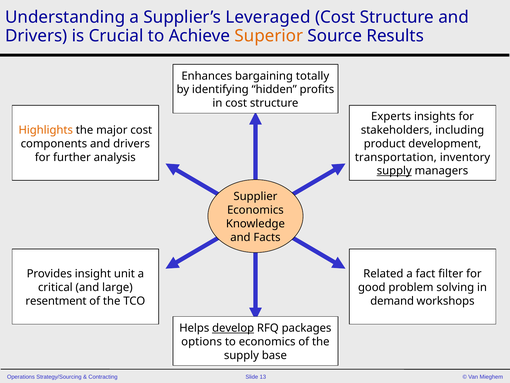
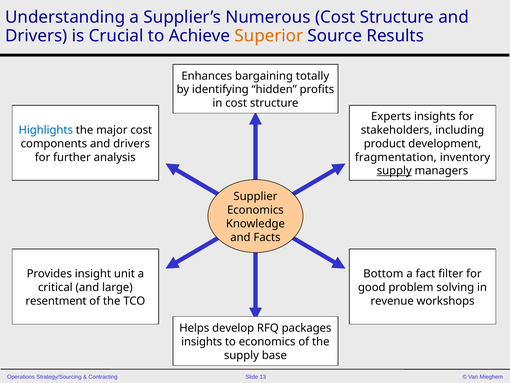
Leveraged: Leveraged -> Numerous (268, 17)
Highlights colour: orange -> blue (46, 130)
transportation: transportation -> fragmentation (396, 157)
Related: Related -> Bottom (383, 273)
demand: demand -> revenue (392, 301)
develop underline: present -> none (233, 328)
options: options -> insights (202, 341)
